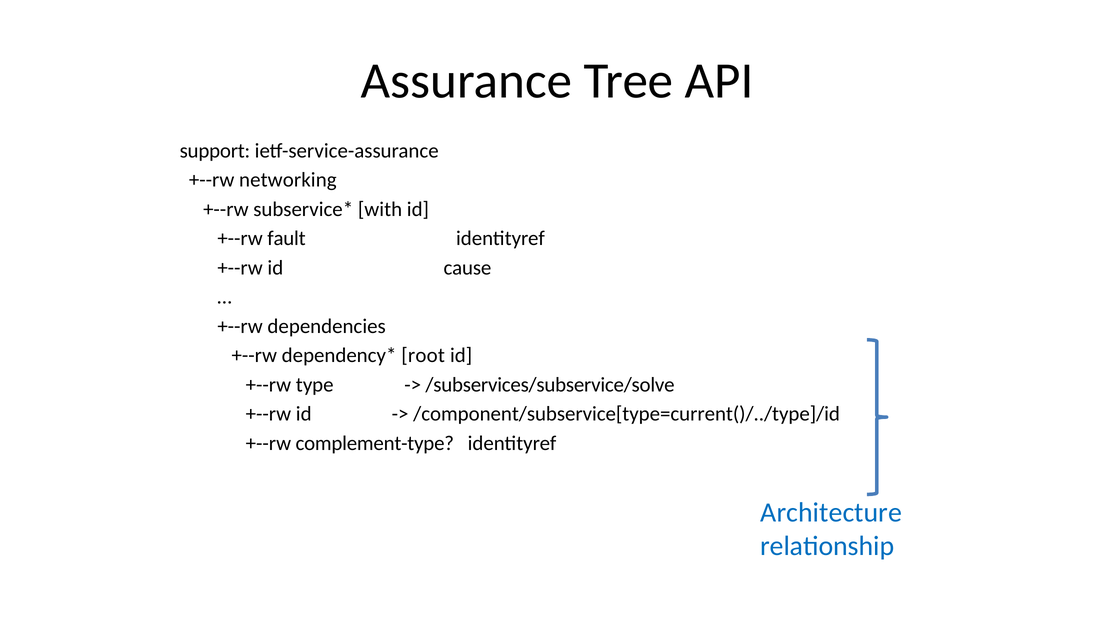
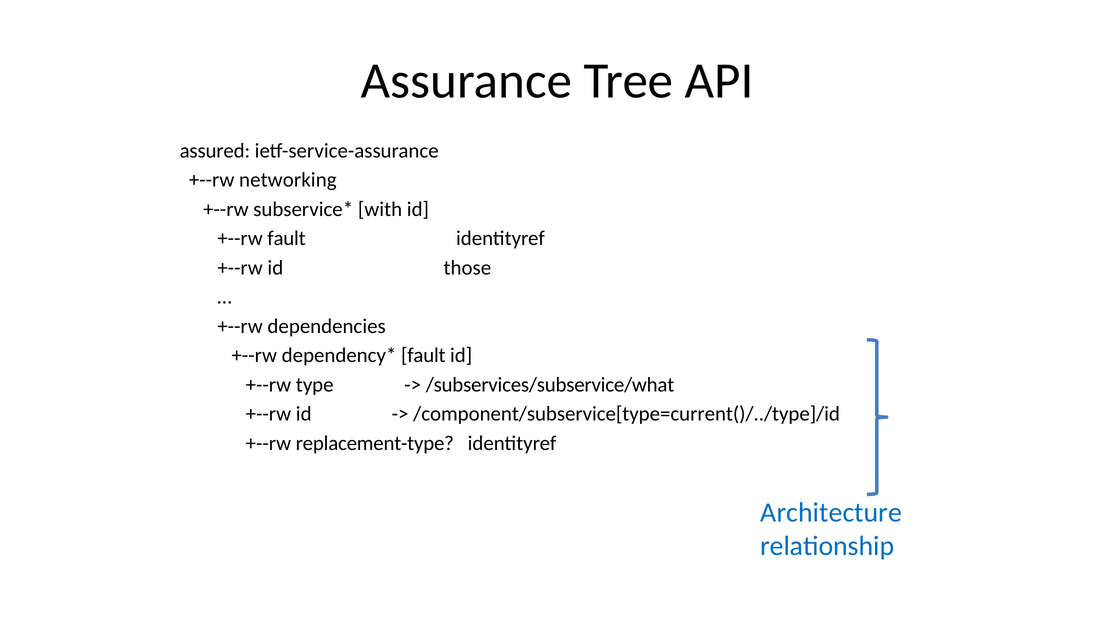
support: support -> assured (215, 151)
cause: cause -> those (467, 268)
root: root -> fault (423, 356)
/subservices/subservice/solve: /subservices/subservice/solve -> /subservices/subservice/what (550, 385)
complement-type: complement-type -> replacement-type (375, 443)
